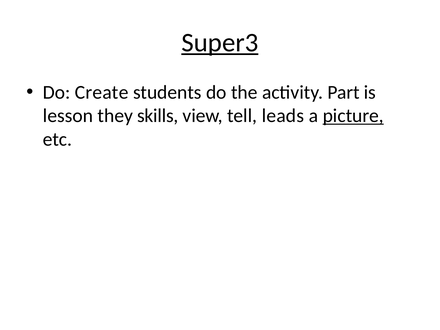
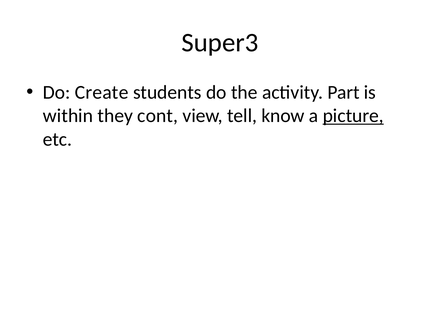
Super3 underline: present -> none (220, 43)
lesson: lesson -> within (68, 116)
skills: skills -> cont (158, 116)
leads: leads -> know (283, 116)
